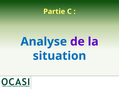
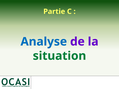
situation colour: blue -> green (59, 56)
